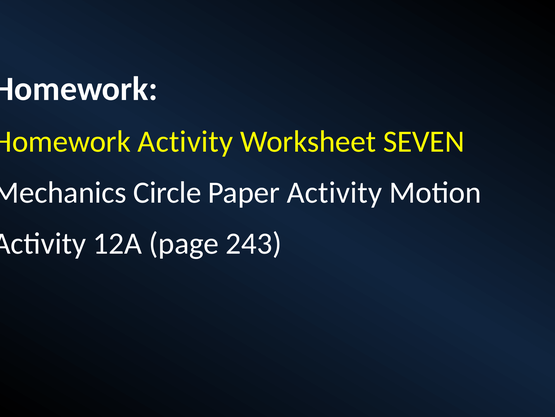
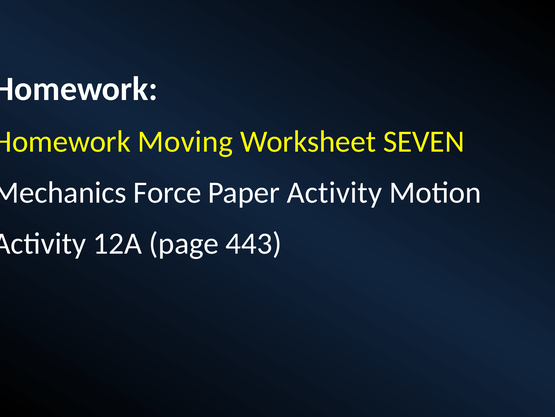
Activity: Activity -> Moving (185, 141)
Circle: Circle -> Force (167, 192)
243: 243 -> 443 (254, 243)
